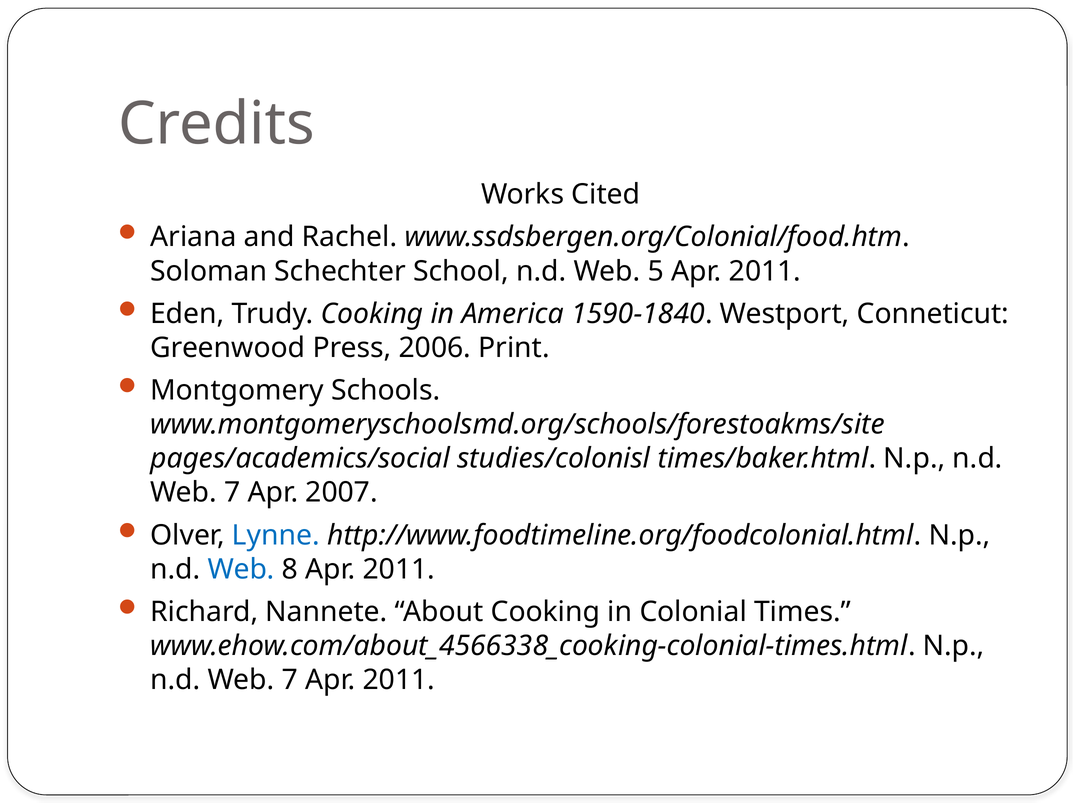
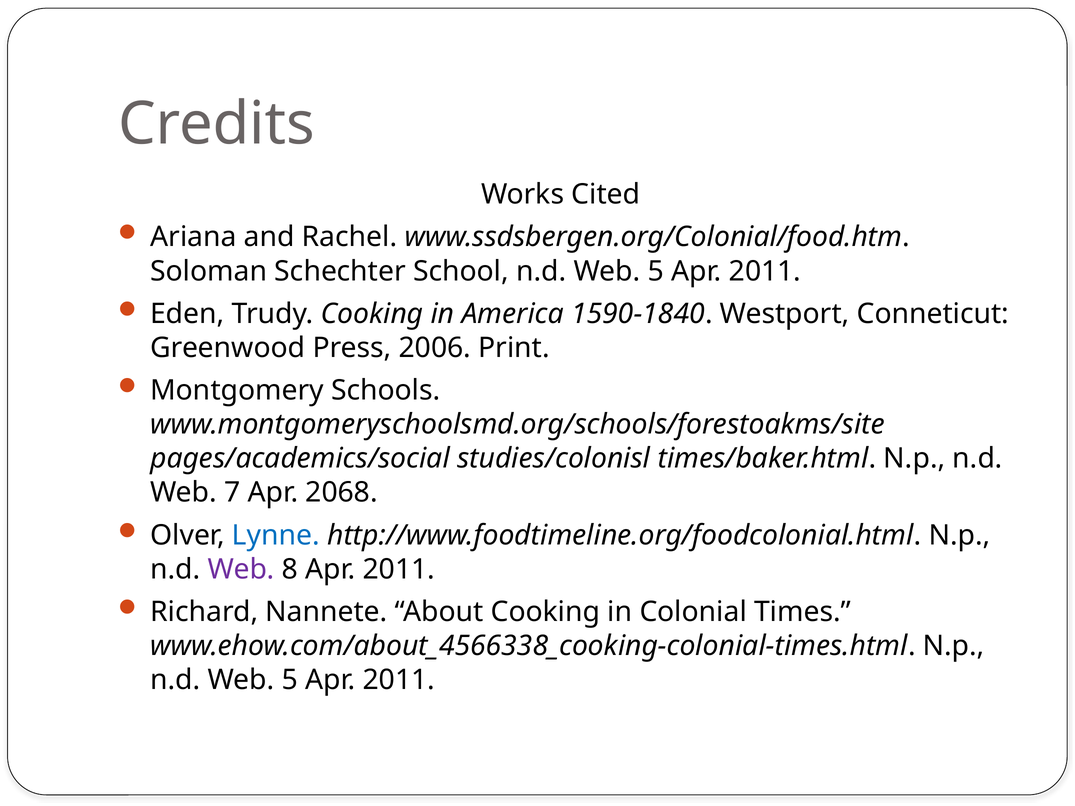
2007: 2007 -> 2068 (342, 493)
Web colour: blue -> purple (241, 569)
7: 7 -> 5 (290, 680)
